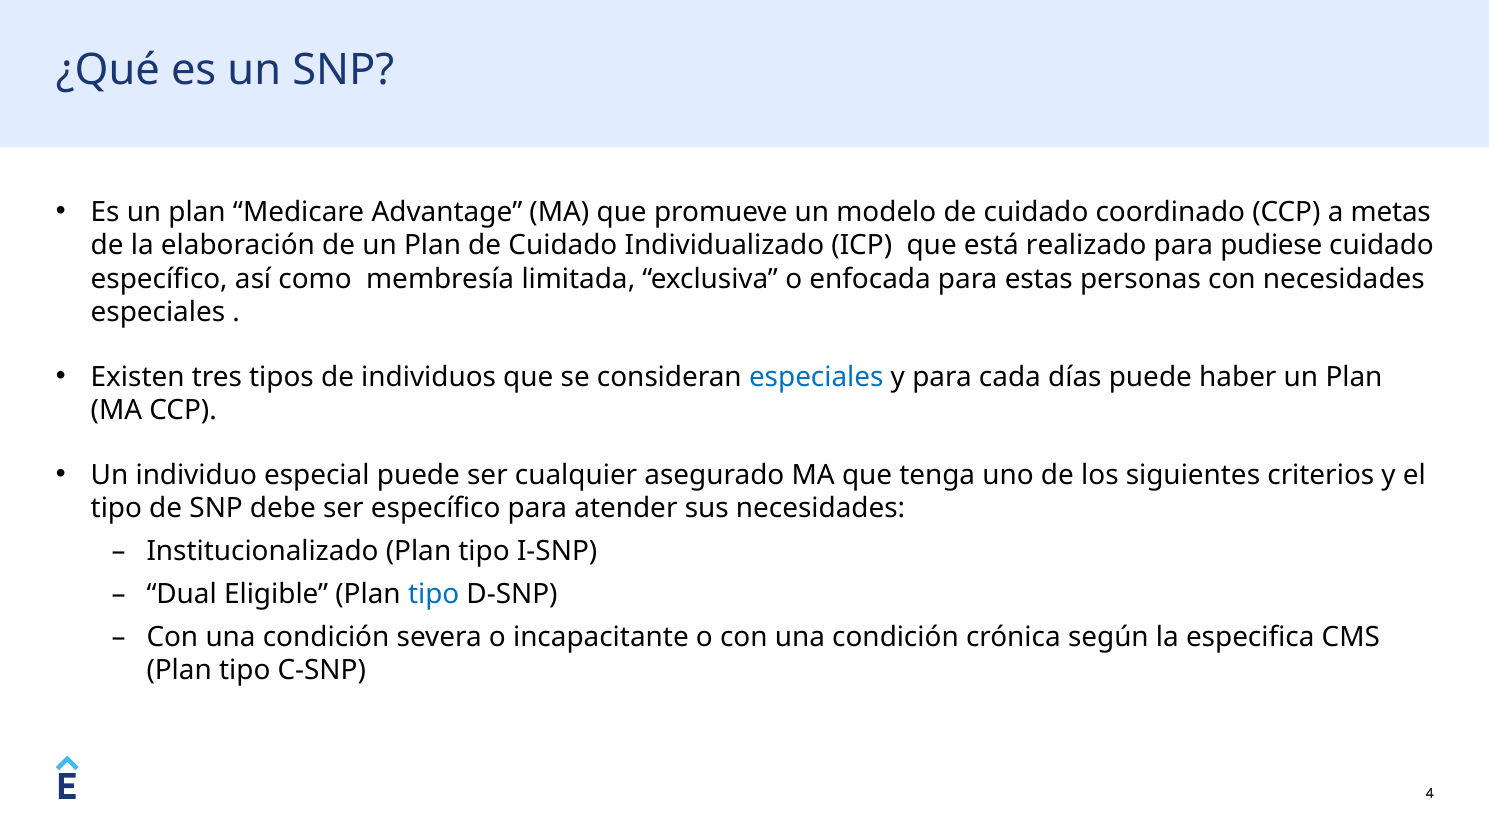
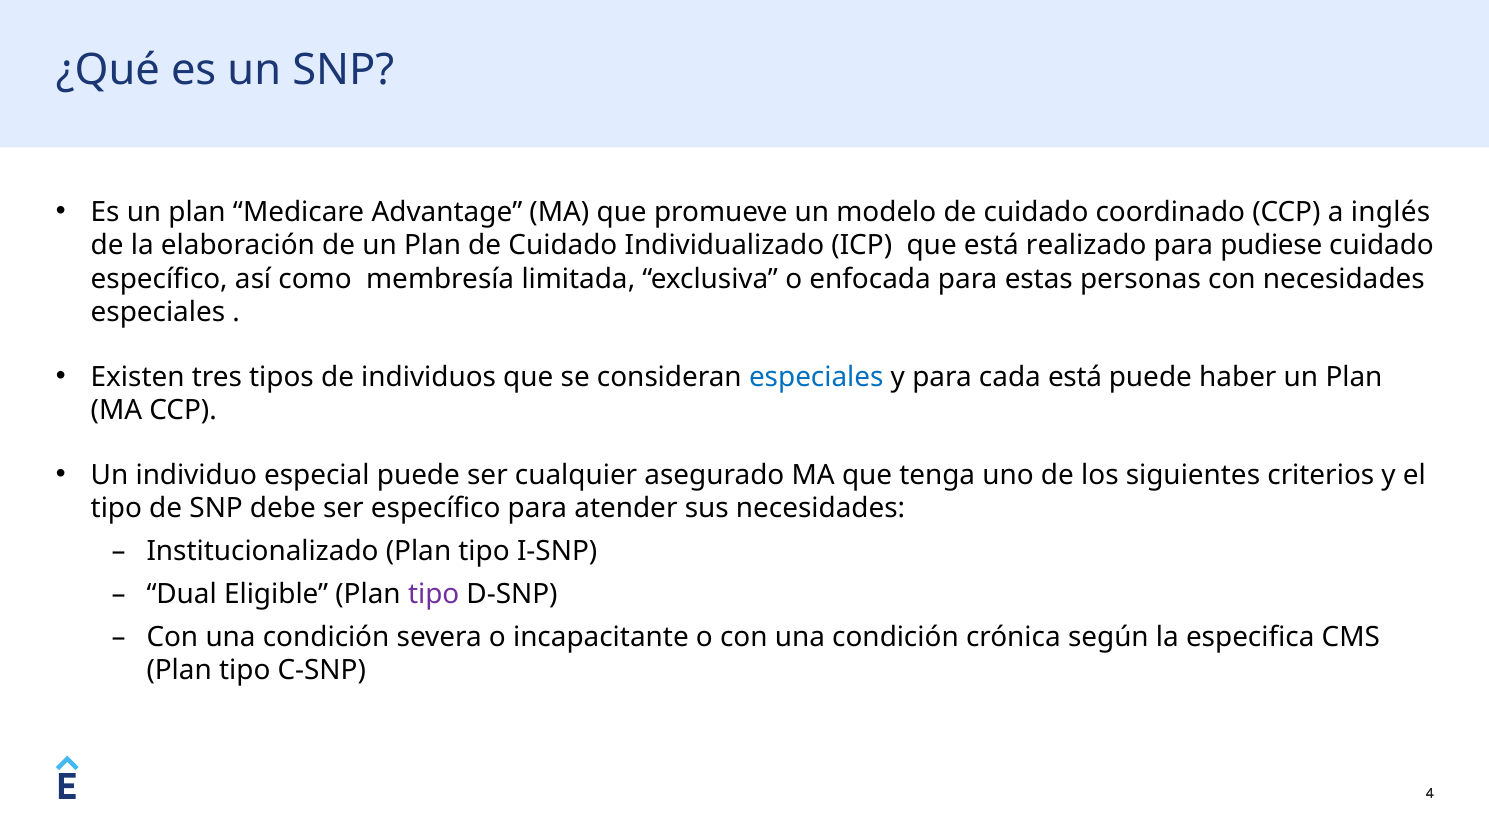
metas: metas -> inglés (1391, 212)
cada días: días -> está (1075, 377)
tipo colour: blue -> purple (434, 594)
